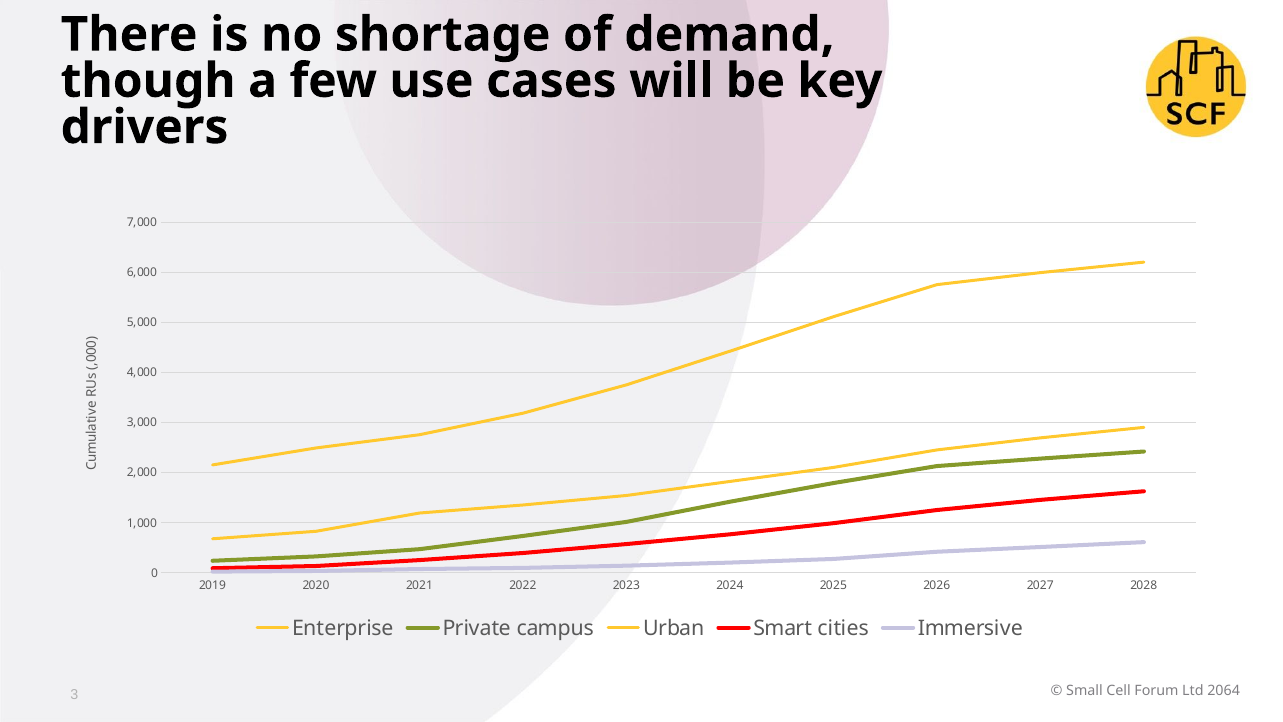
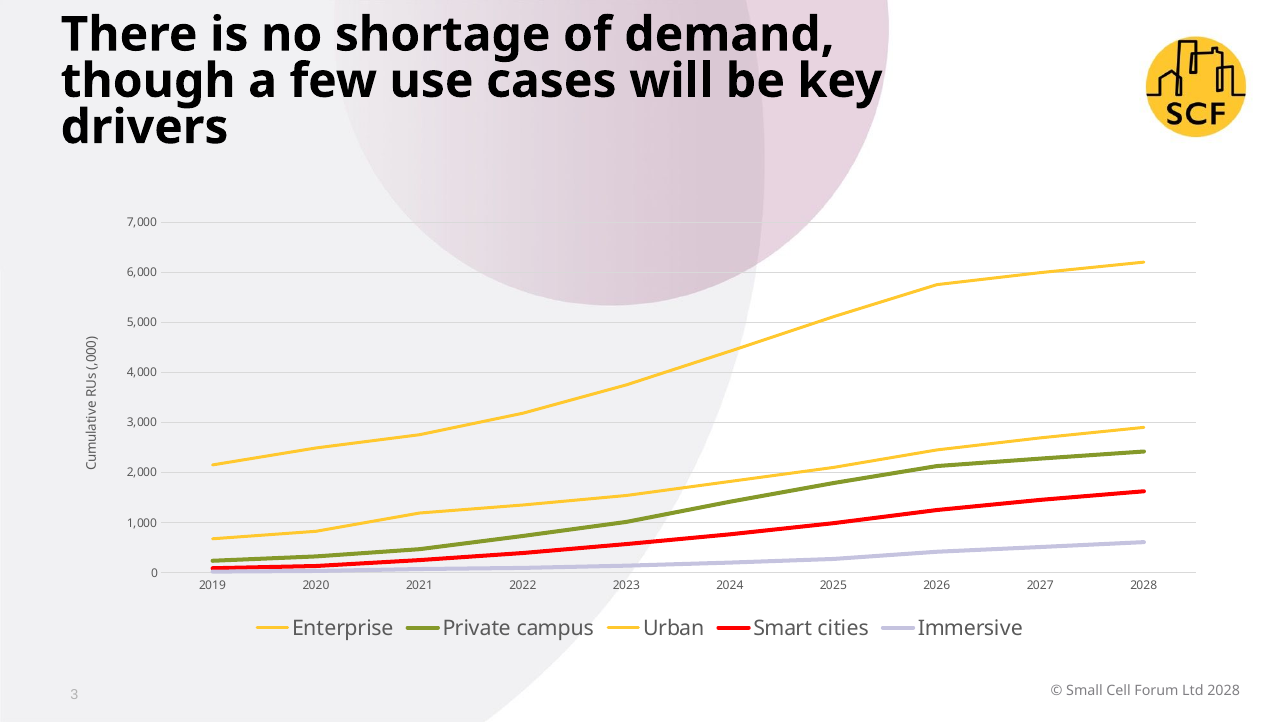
Ltd 2064: 2064 -> 2028 (1224, 691)
